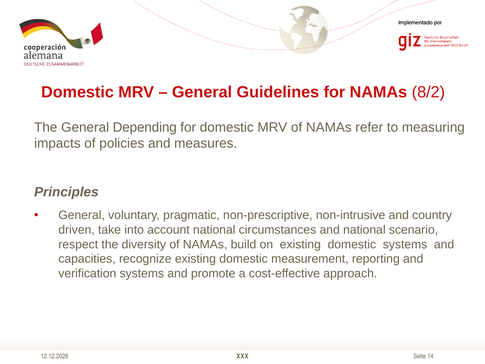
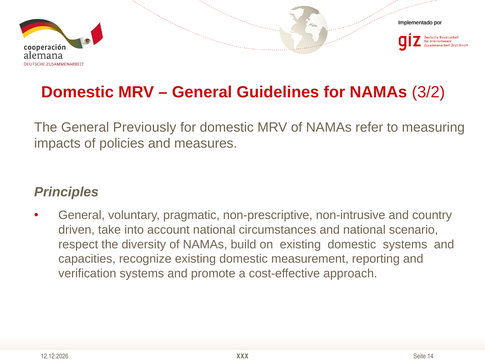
8/2: 8/2 -> 3/2 (428, 92)
Depending: Depending -> Previously (145, 127)
